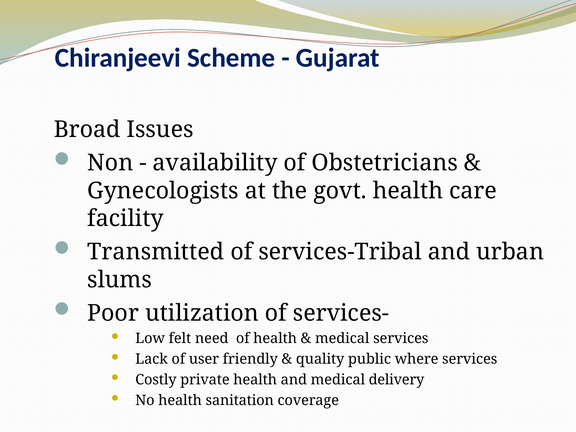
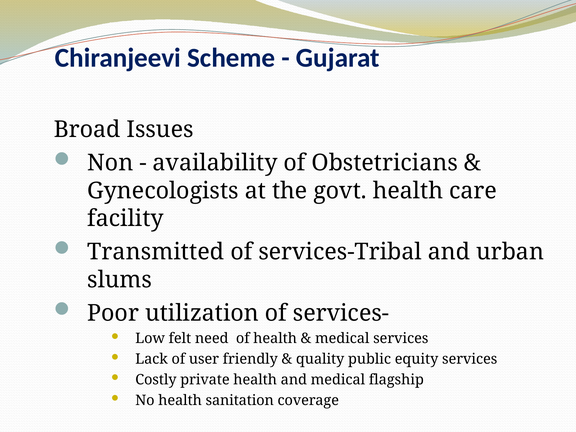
where: where -> equity (417, 359)
delivery: delivery -> flagship (396, 380)
